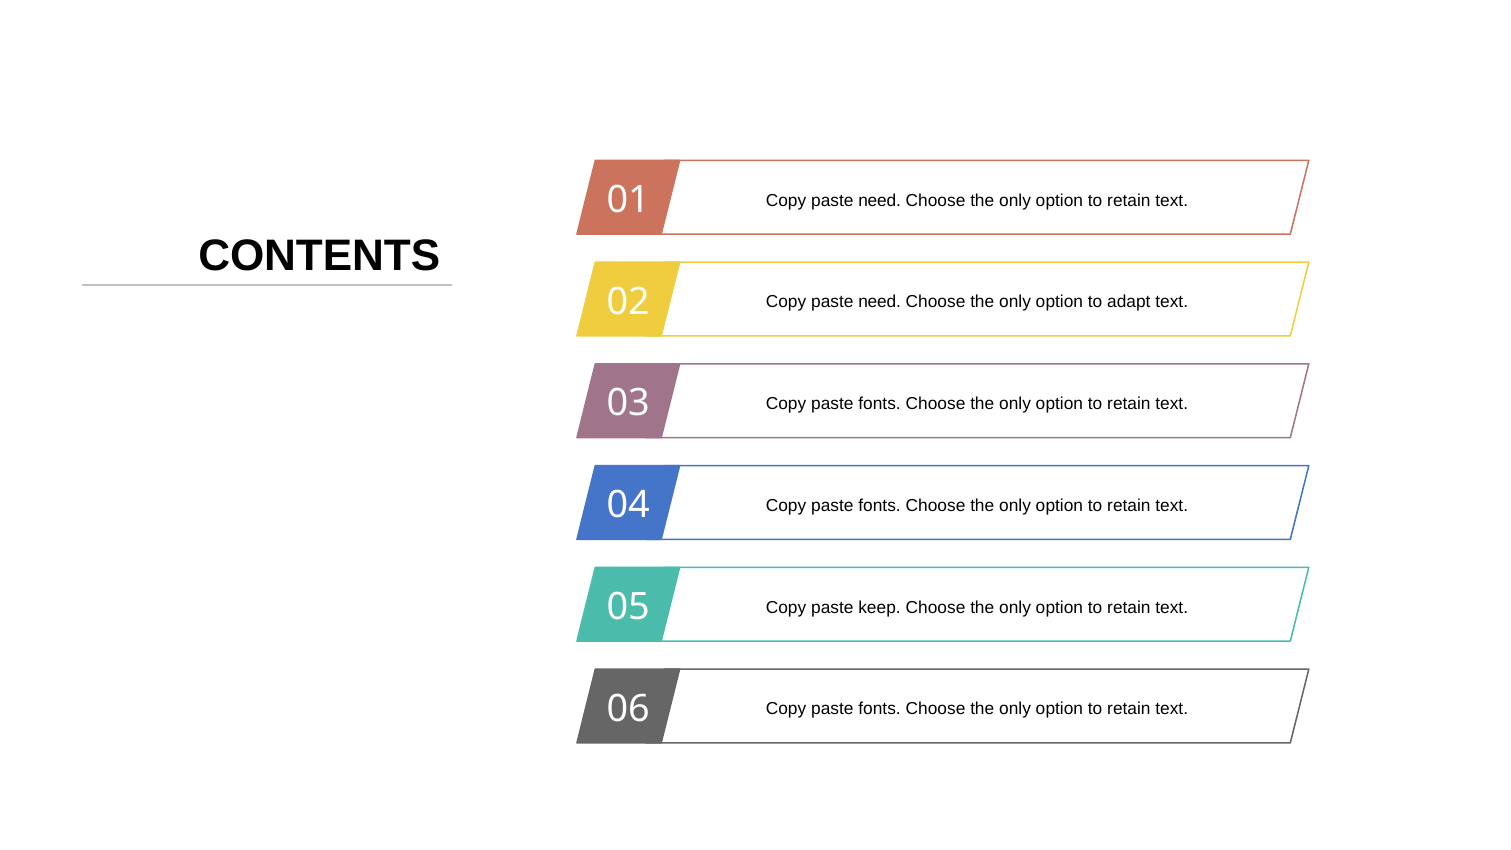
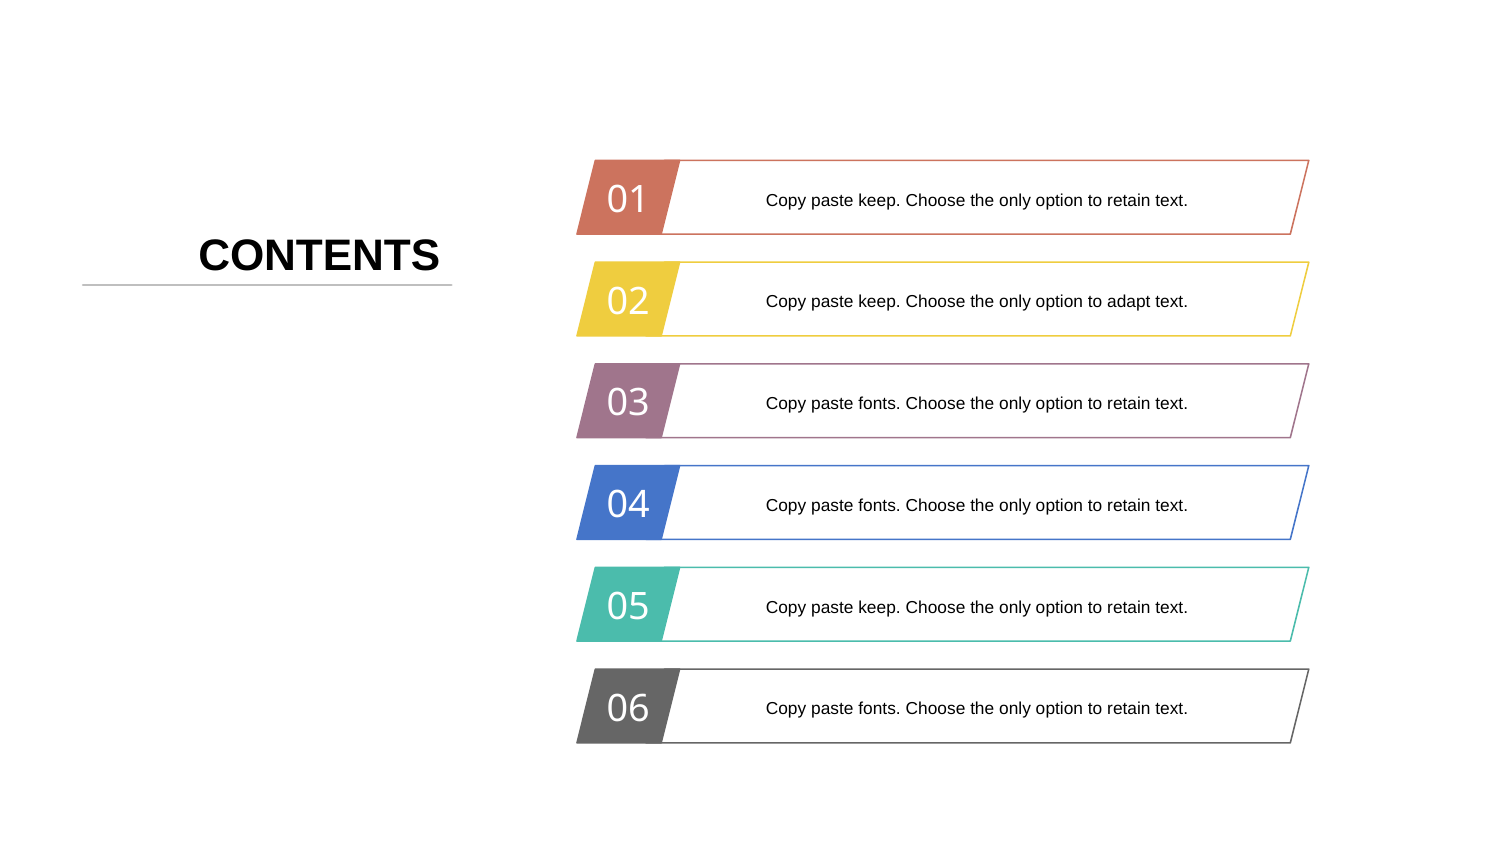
01 Copy paste need: need -> keep (880, 200)
02 Copy paste need: need -> keep (880, 302)
